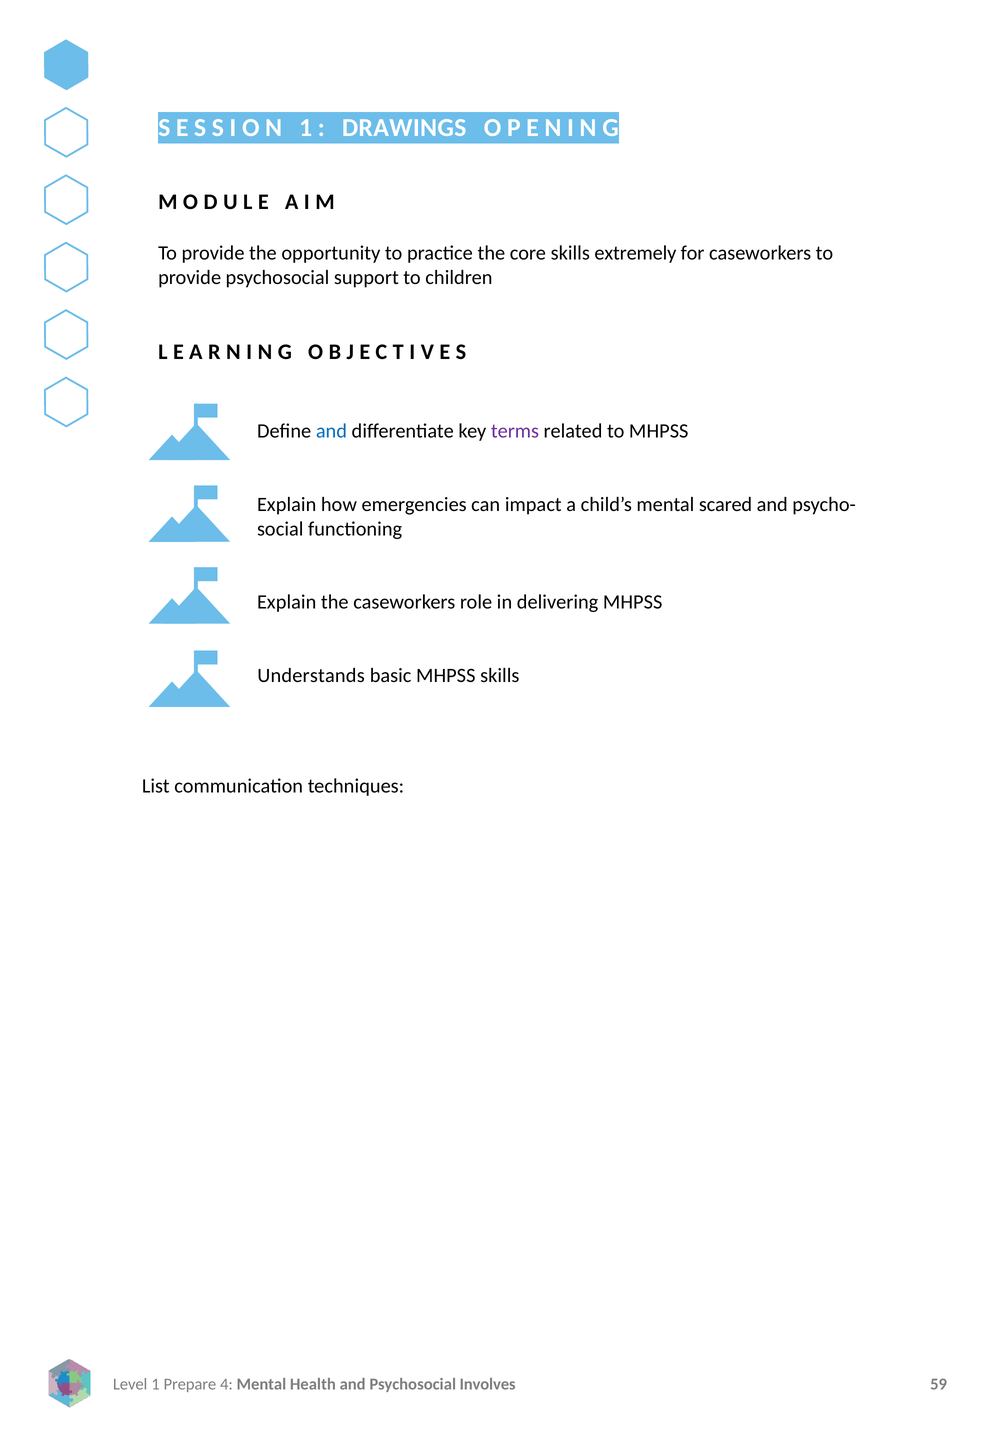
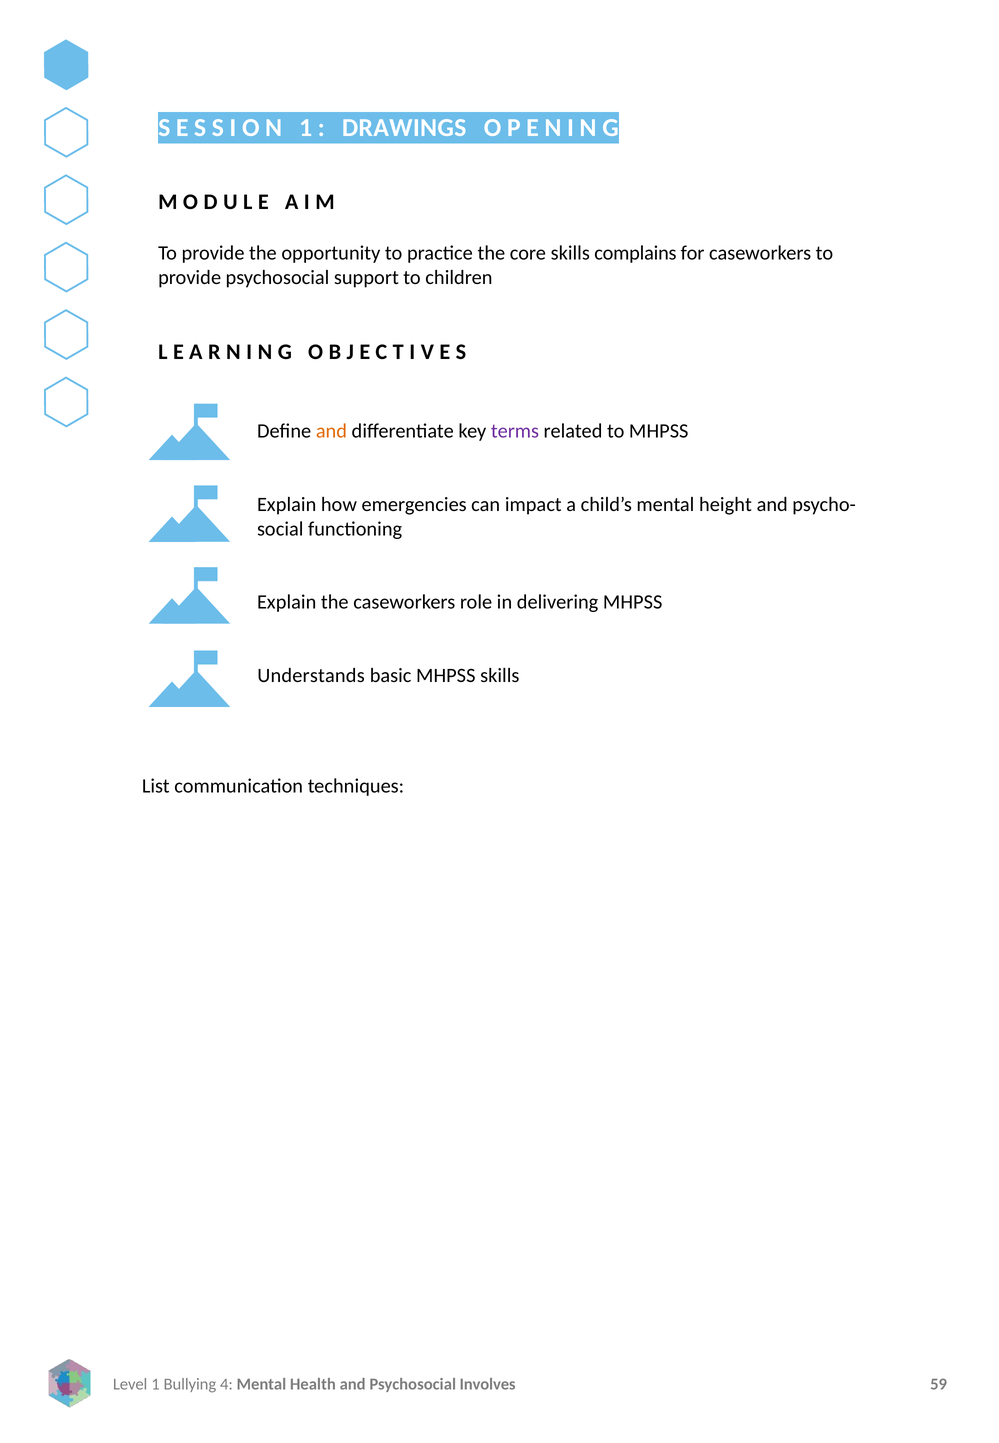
extremely: extremely -> complains (635, 253)
and colour: blue -> orange (331, 431)
scared: scared -> height (725, 504)
Prepare: Prepare -> Bullying (190, 1384)
